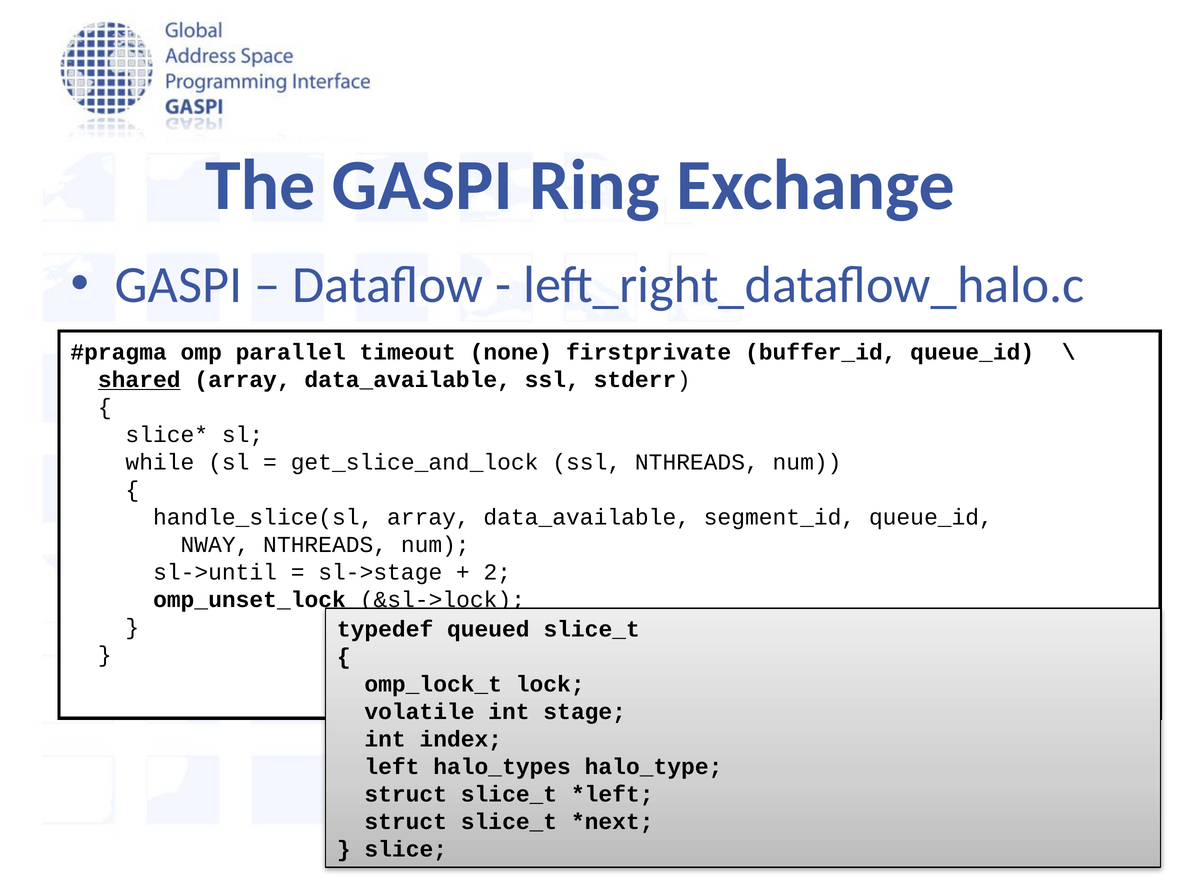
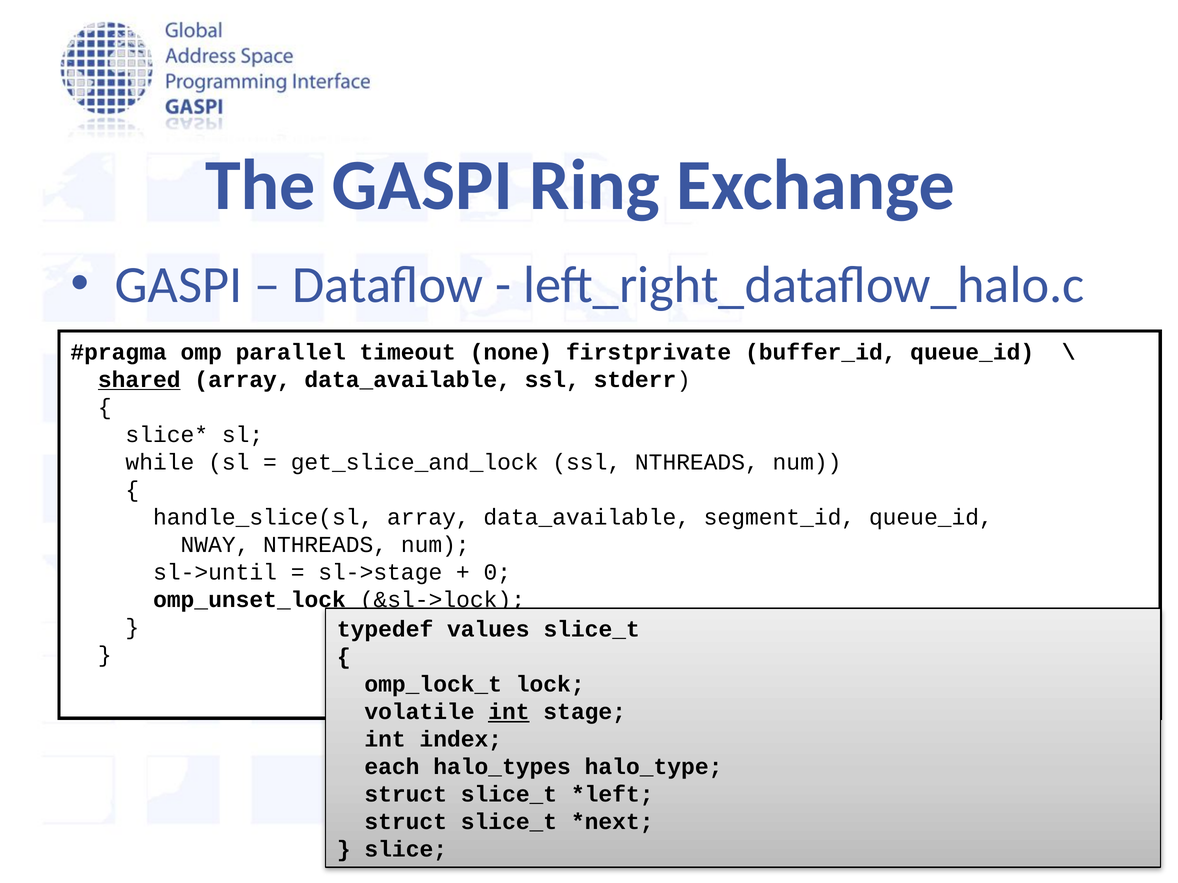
2: 2 -> 0 (497, 572)
queued: queued -> values (488, 630)
int underline: none -> present (509, 712)
left: left -> each (392, 767)
